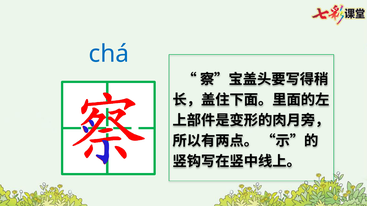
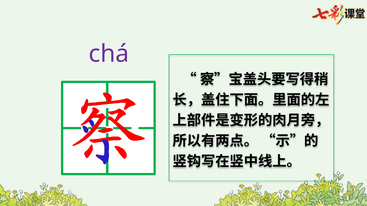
chá colour: blue -> purple (109, 54)
